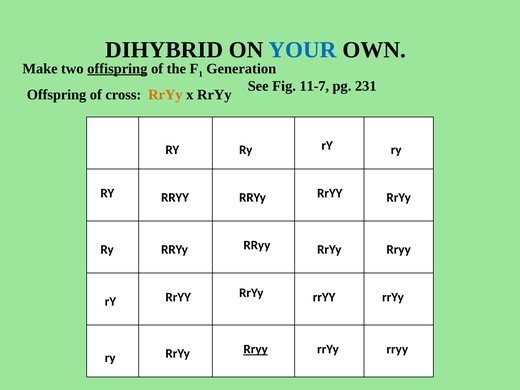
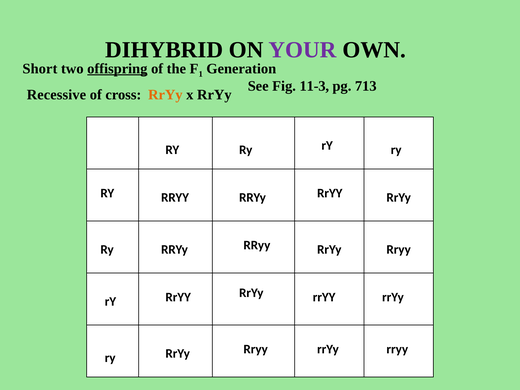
YOUR colour: blue -> purple (303, 50)
Make: Make -> Short (40, 69)
11-7: 11-7 -> 11-3 (314, 86)
231: 231 -> 713 (366, 86)
Offspring: Offspring -> Recessive (56, 95)
Rryy underline: present -> none (256, 349)
